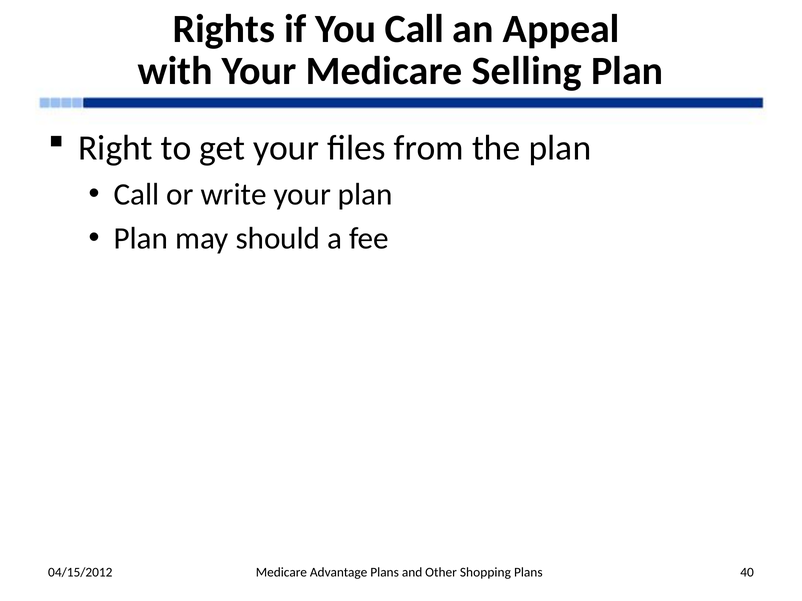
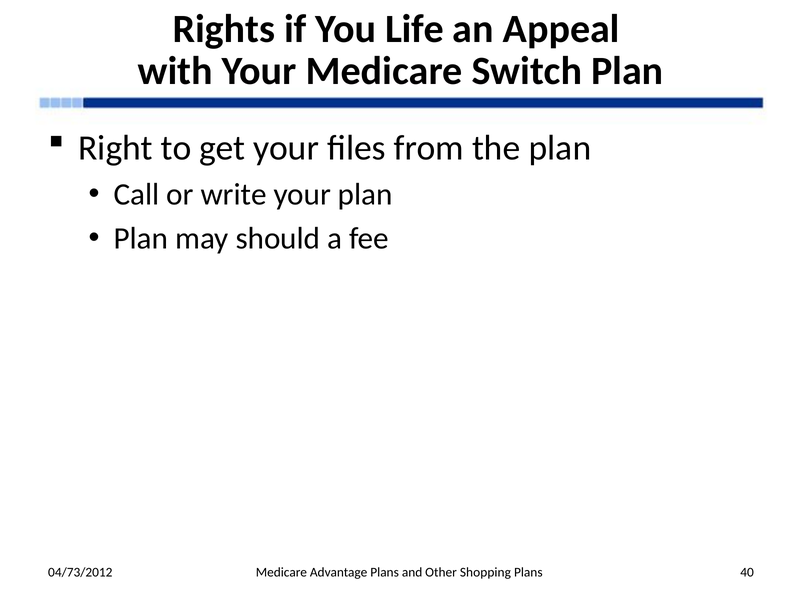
You Call: Call -> Life (414, 29)
Selling: Selling -> Switch (527, 71)
04/15/2012: 04/15/2012 -> 04/73/2012 (80, 573)
